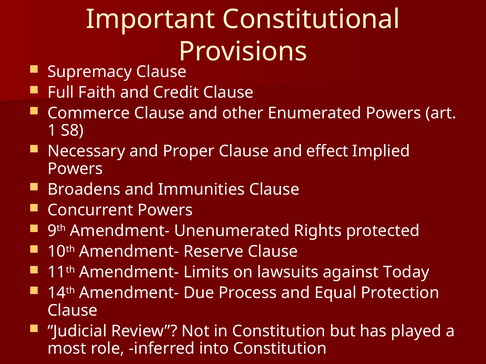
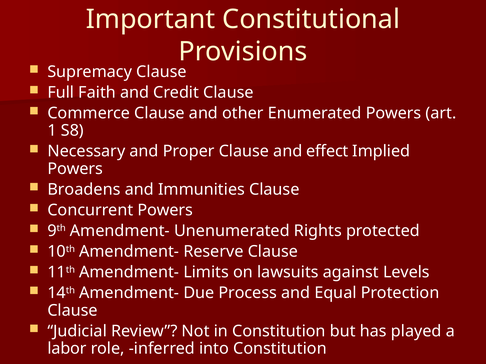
Today: Today -> Levels (406, 273)
most: most -> labor (67, 349)
